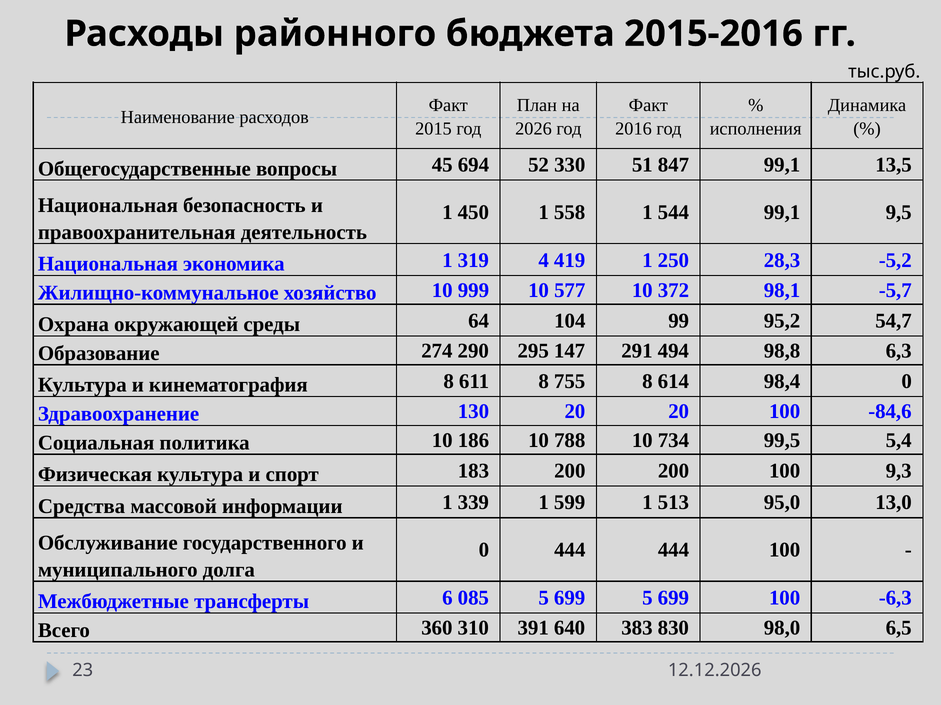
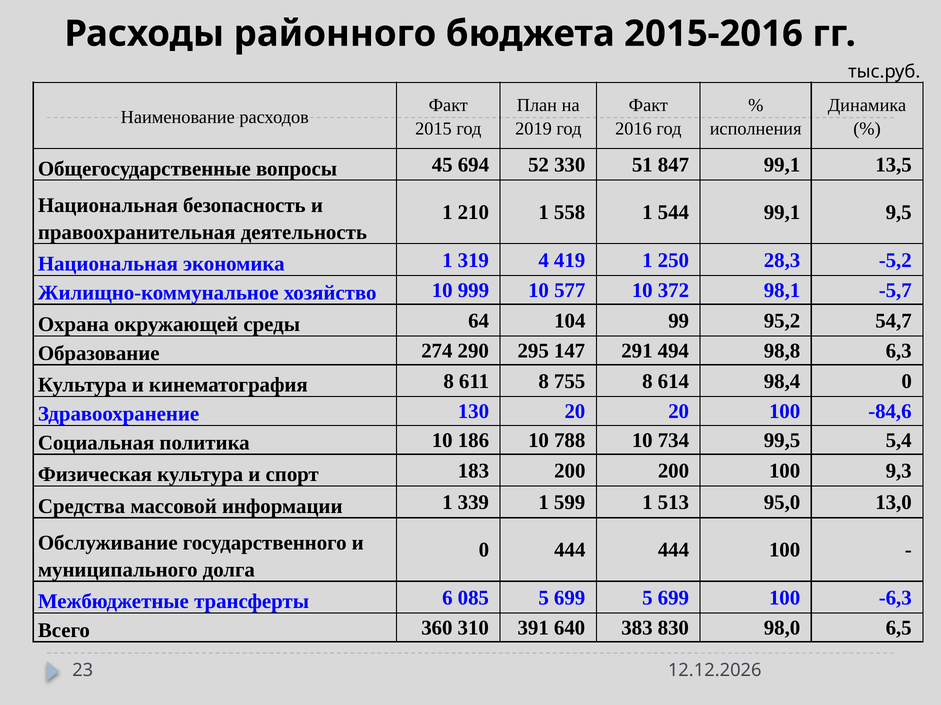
2026: 2026 -> 2019 (534, 129)
450: 450 -> 210 (473, 213)
